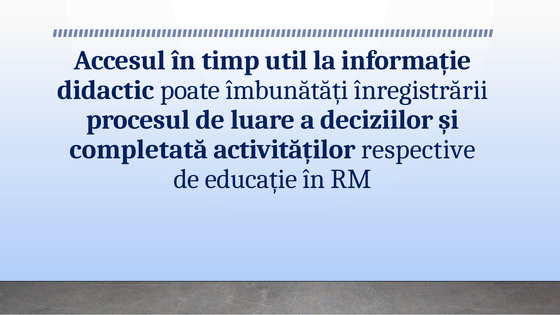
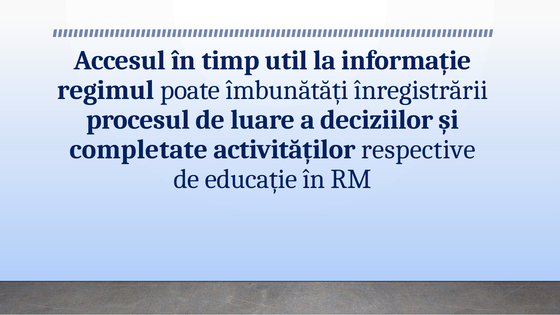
didactic: didactic -> regimul (106, 90)
completată: completată -> completate (139, 149)
